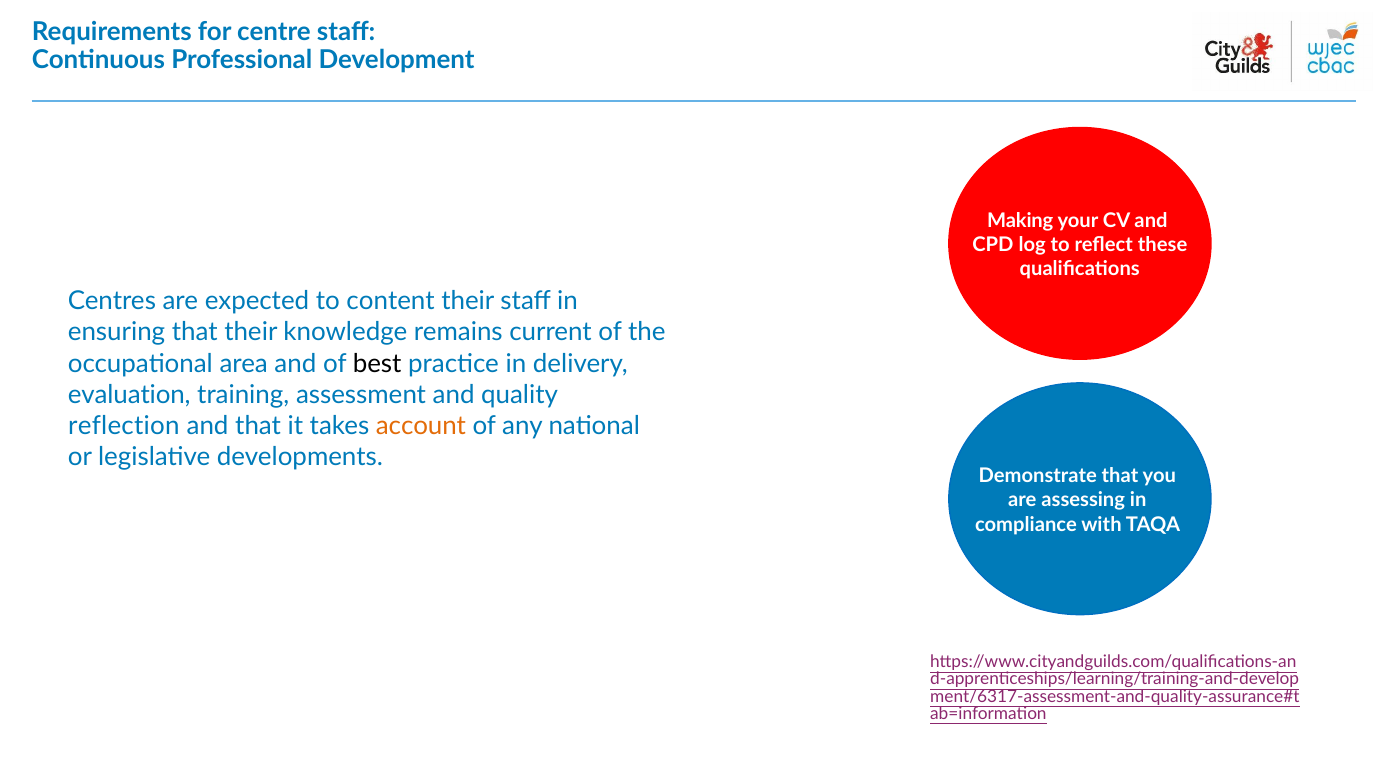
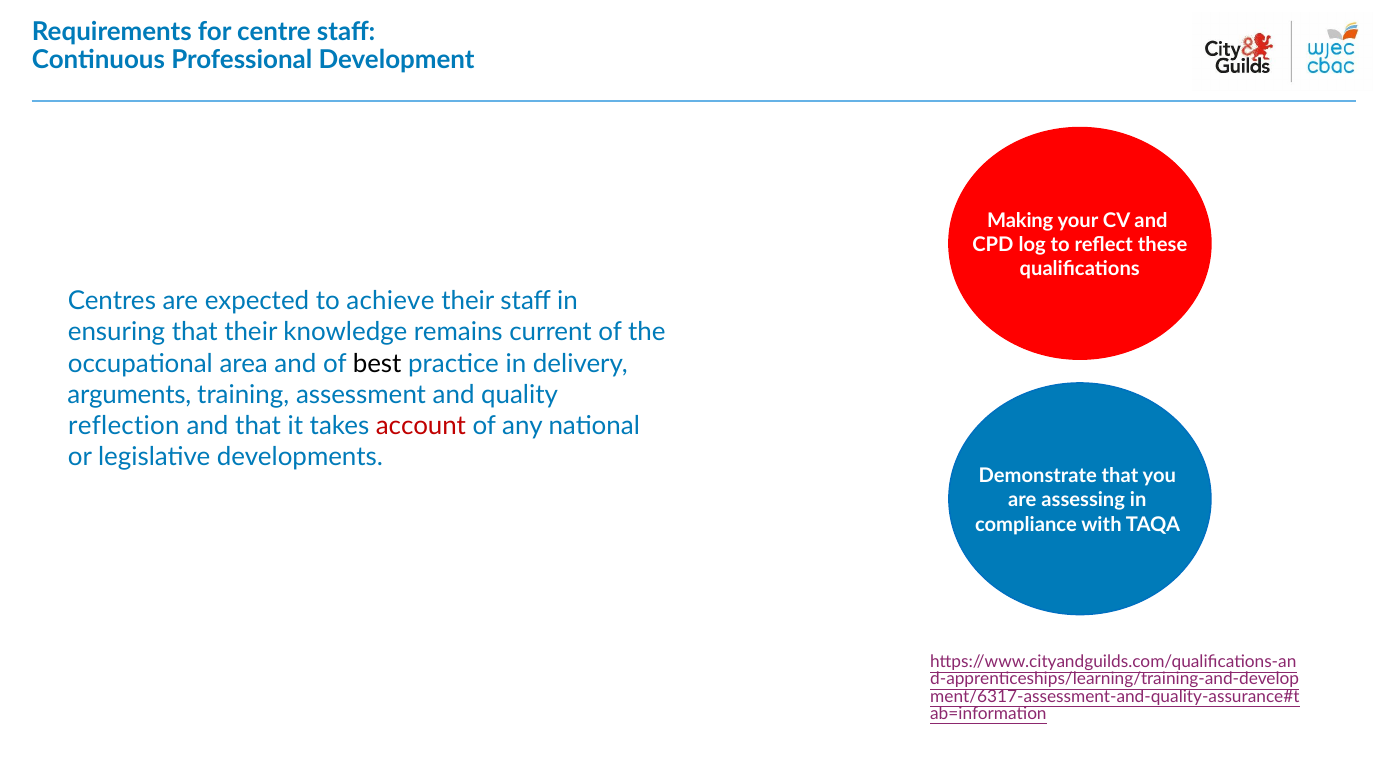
content: content -> achieve (390, 301)
evaluation: evaluation -> arguments (129, 395)
account colour: orange -> red (421, 426)
